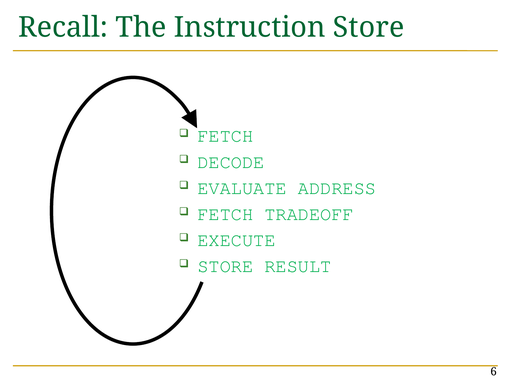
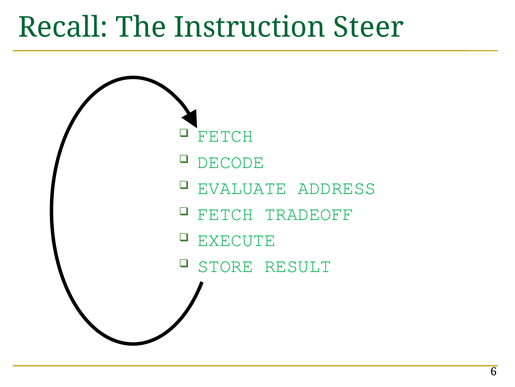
Instruction Store: Store -> Steer (369, 27)
